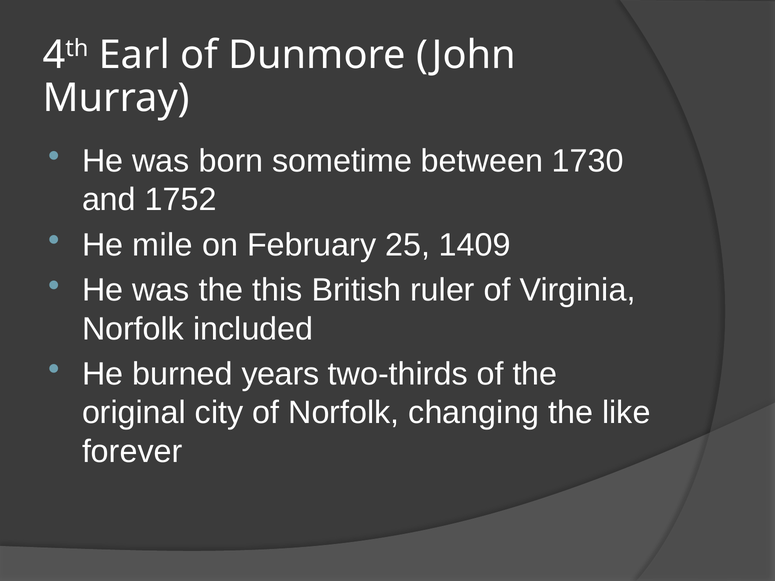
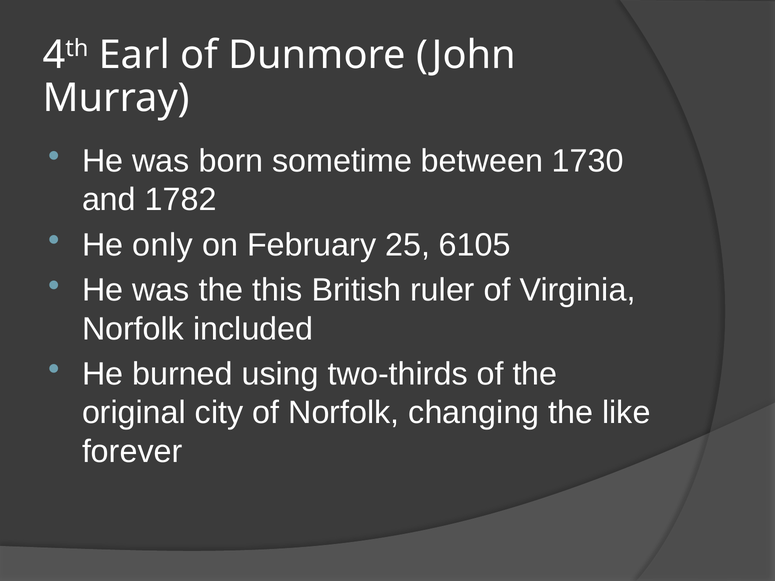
1752: 1752 -> 1782 (181, 200)
mile: mile -> only (163, 245)
1409: 1409 -> 6105 (475, 245)
years: years -> using (280, 374)
